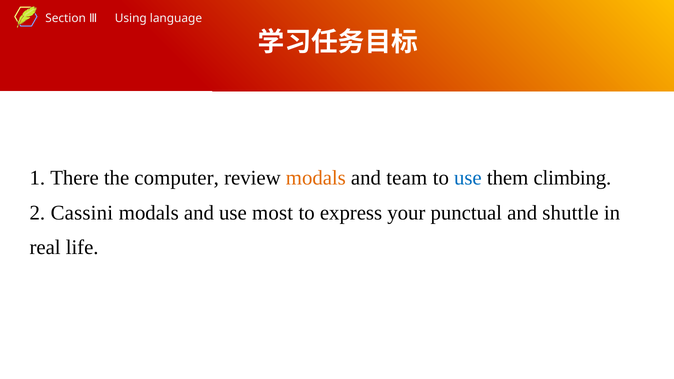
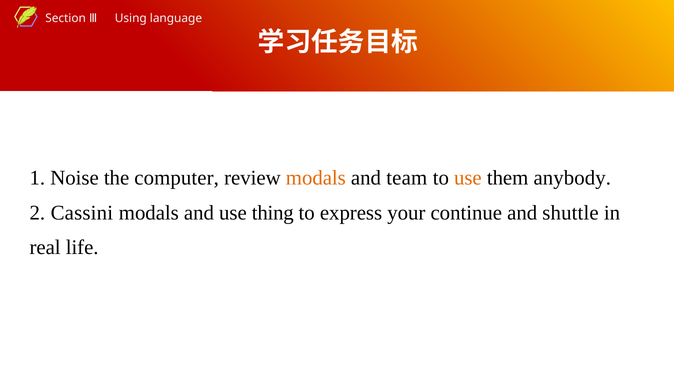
There: There -> Noise (75, 178)
use colour: blue -> orange (468, 178)
climbing: climbing -> anybody (572, 178)
most: most -> thing (273, 213)
punctual: punctual -> continue (466, 213)
